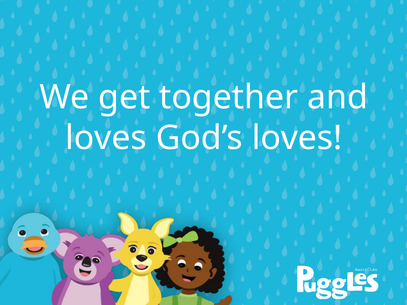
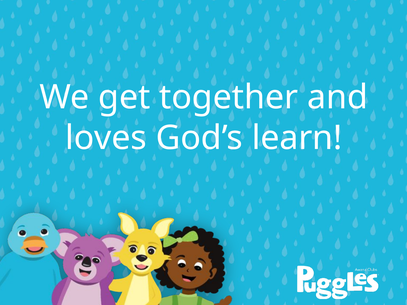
God’s loves: loves -> learn (297, 138)
